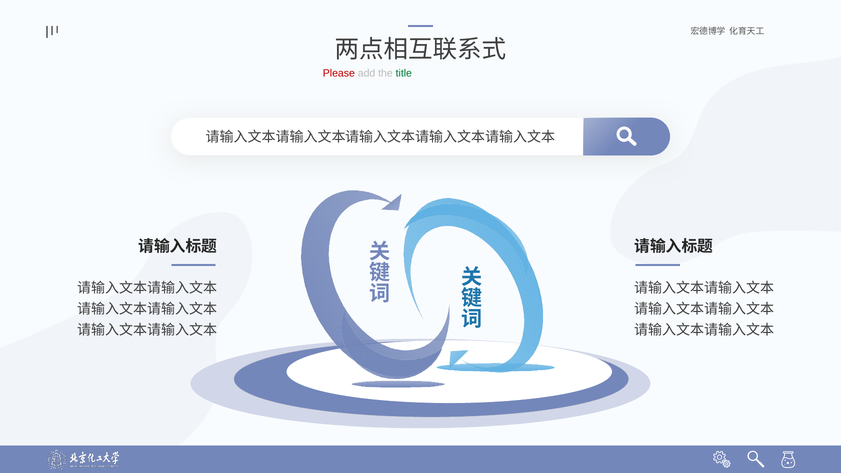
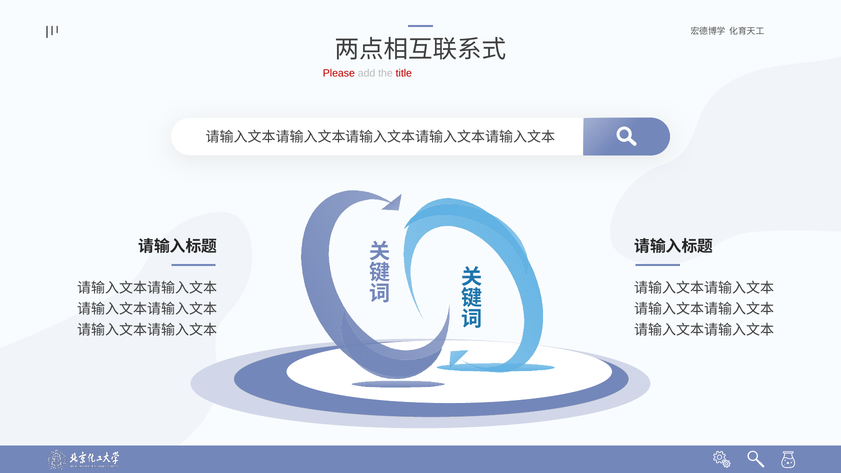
title colour: green -> red (404, 73)
